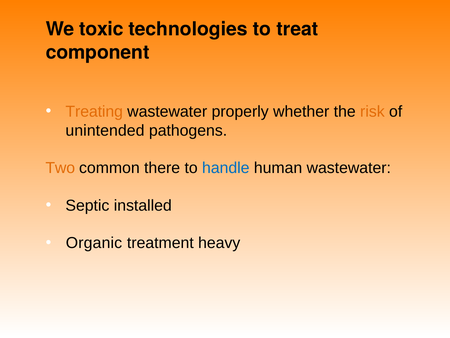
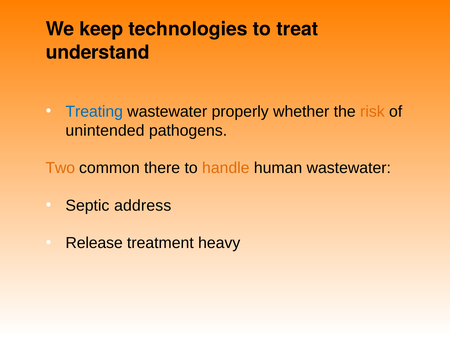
toxic: toxic -> keep (101, 29)
component: component -> understand (98, 52)
Treating colour: orange -> blue (94, 111)
handle colour: blue -> orange (226, 168)
installed: installed -> address (143, 205)
Organic: Organic -> Release (94, 243)
